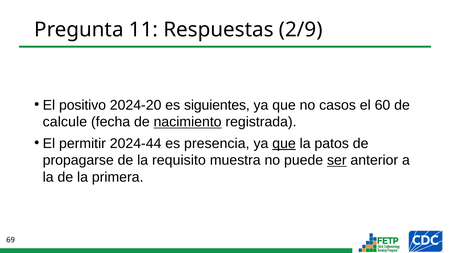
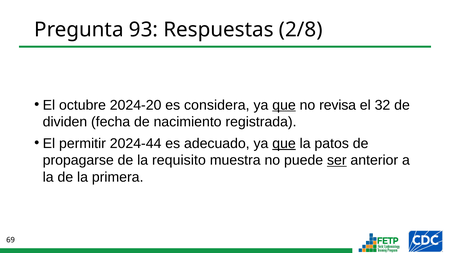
11: 11 -> 93 (144, 30)
2/9: 2/9 -> 2/8 (301, 30)
positivo: positivo -> octubre (82, 105)
siguientes: siguientes -> considera (217, 105)
que underline: none -> present (284, 105)
casos: casos -> revisa (338, 105)
60: 60 -> 32 (382, 105)
calcule: calcule -> dividen (65, 122)
nacimiento underline: present -> none (188, 122)
presencia: presencia -> adecuado (217, 144)
